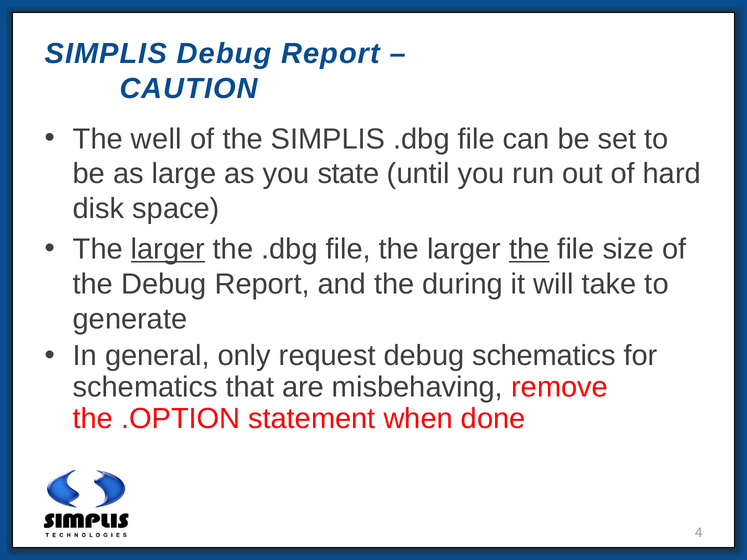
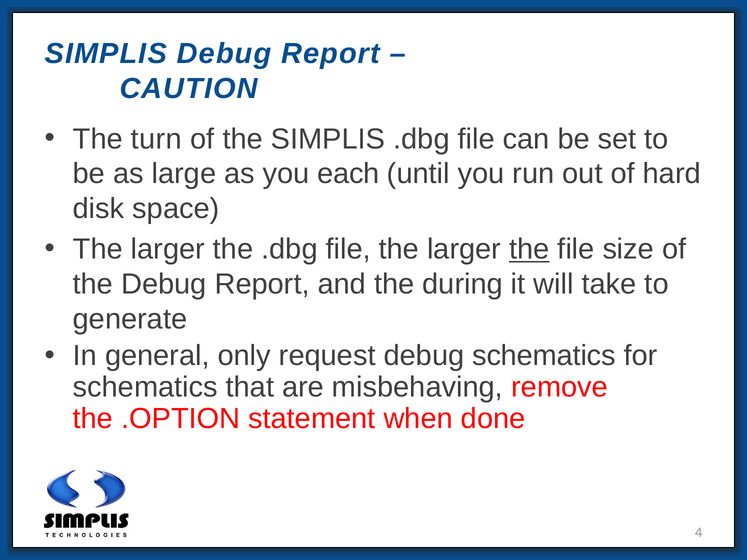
well: well -> turn (156, 139)
state: state -> each (348, 174)
larger underline: present -> none (168, 249)
